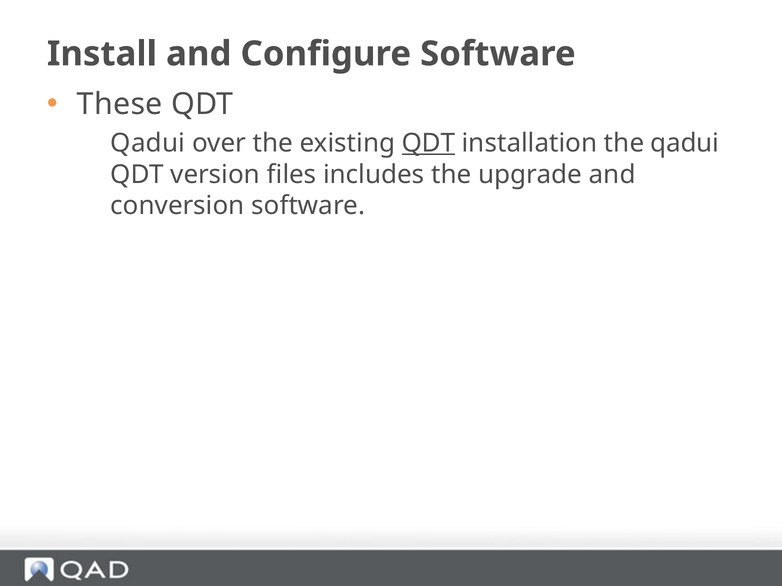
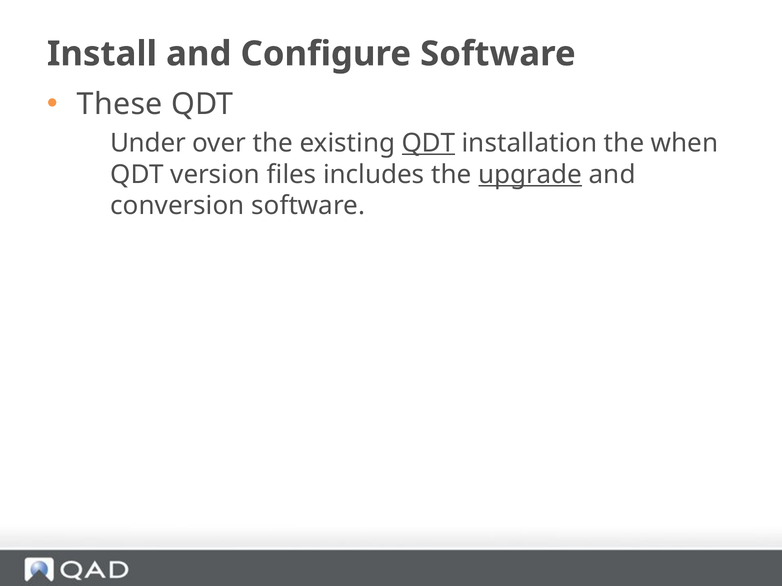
Qadui: Qadui -> Under (148, 143)
the qadui: qadui -> when (685, 143)
upgrade underline: none -> present (530, 175)
